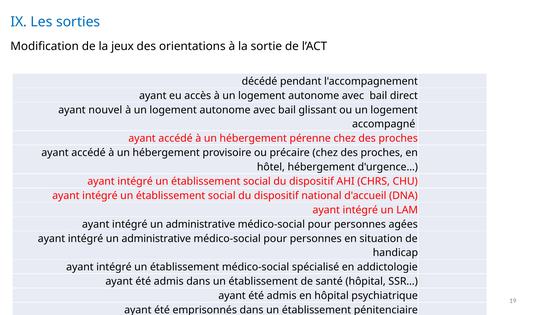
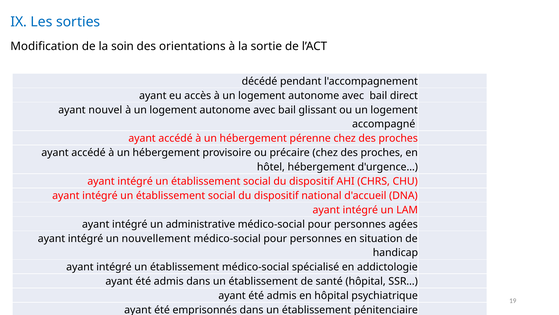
jeux: jeux -> soin (122, 46)
administrative: administrative -> nouvellement (156, 238)
